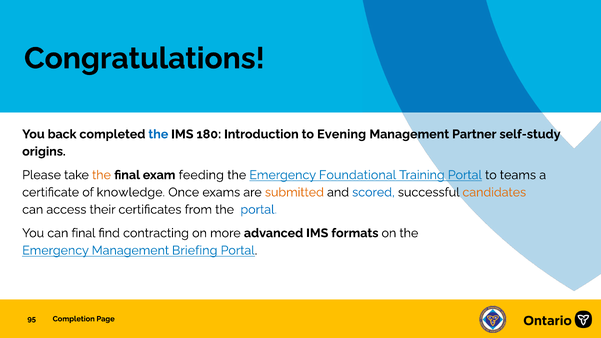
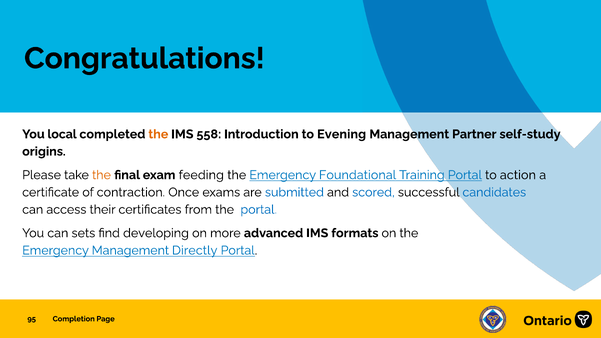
back: back -> local (62, 134)
the colour: blue -> orange (158, 134)
180: 180 -> 558 (209, 134)
teams: teams -> action (518, 175)
knowledge: knowledge -> contraction (131, 192)
submitted colour: orange -> blue (294, 192)
candidates colour: orange -> blue (494, 192)
can final: final -> sets (83, 233)
contracting: contracting -> developing (156, 233)
Briefing: Briefing -> Directly (195, 250)
